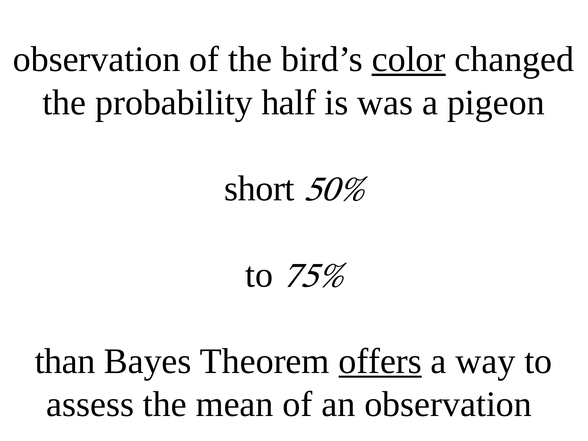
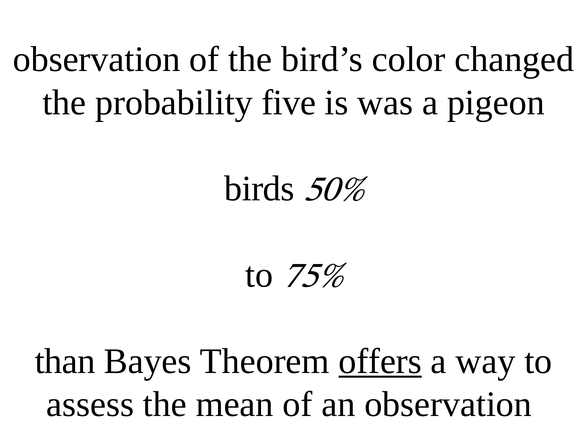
color underline: present -> none (409, 59)
half: half -> five (289, 103)
short: short -> birds (259, 189)
